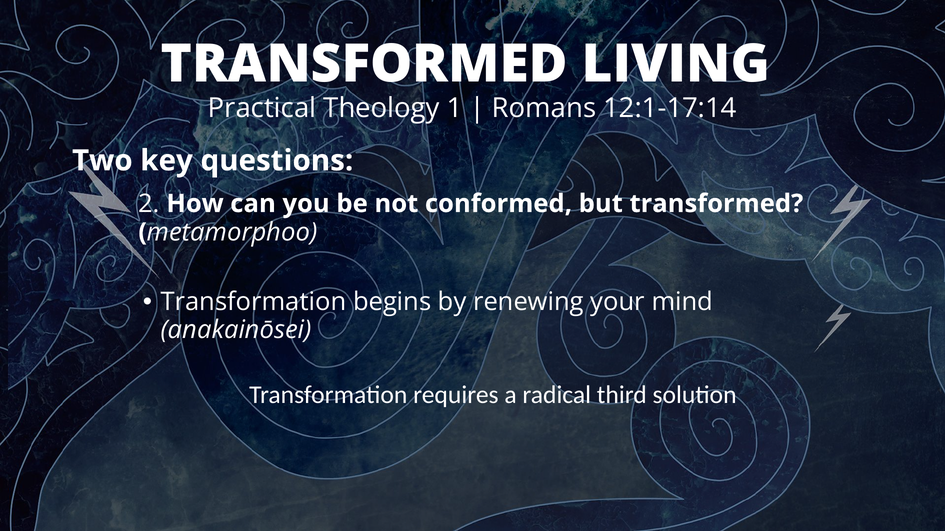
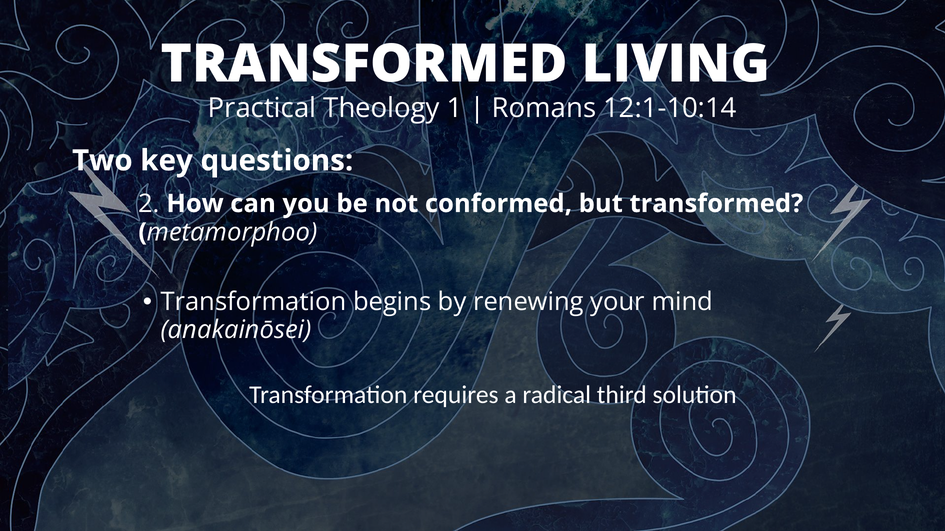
12:1-17:14: 12:1-17:14 -> 12:1-10:14 (670, 108)
